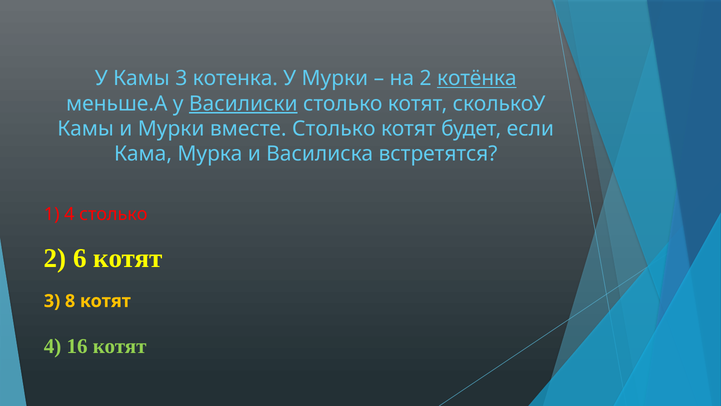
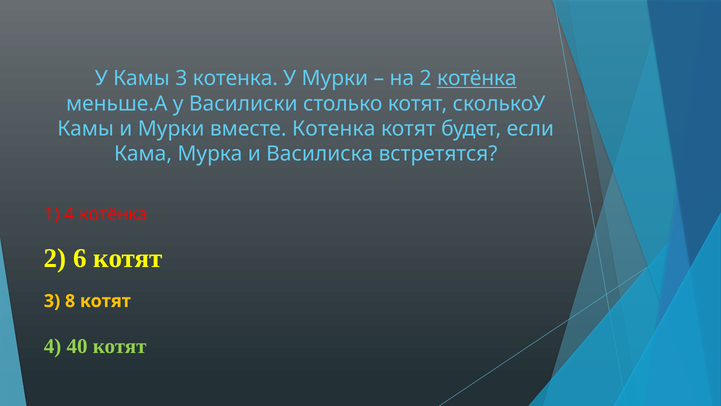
Василиски underline: present -> none (243, 103)
вместе Столько: Столько -> Котенка (334, 129)
4 столько: столько -> котёнка (113, 214)
16: 16 -> 40 (77, 346)
